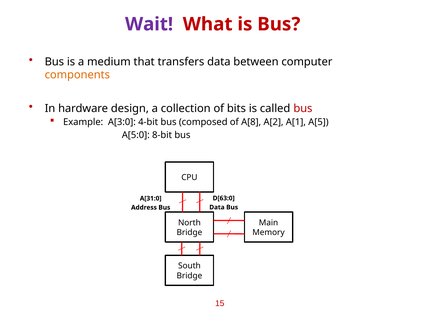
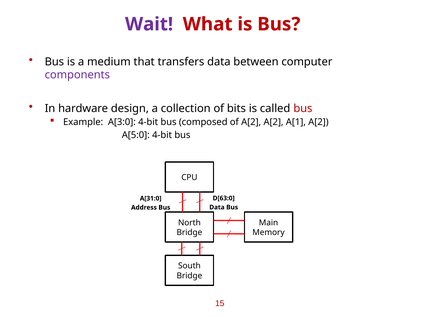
components colour: orange -> purple (77, 75)
of A[8: A[8 -> A[2 (251, 122)
A[1 A[5: A[5 -> A[2 (318, 122)
A[5:0 8-bit: 8-bit -> 4-bit (162, 135)
